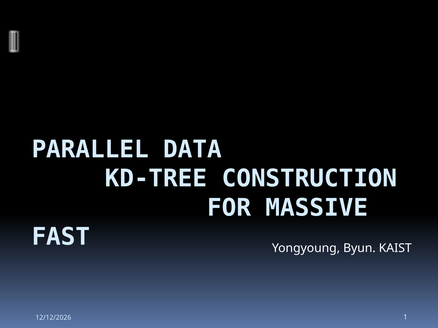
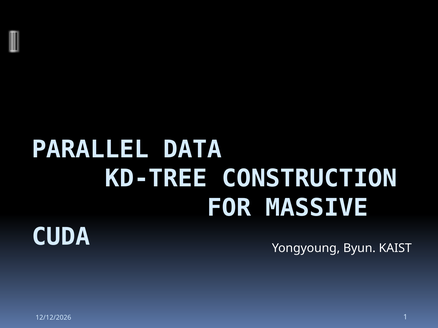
FAST: FAST -> CUDA (61, 237)
